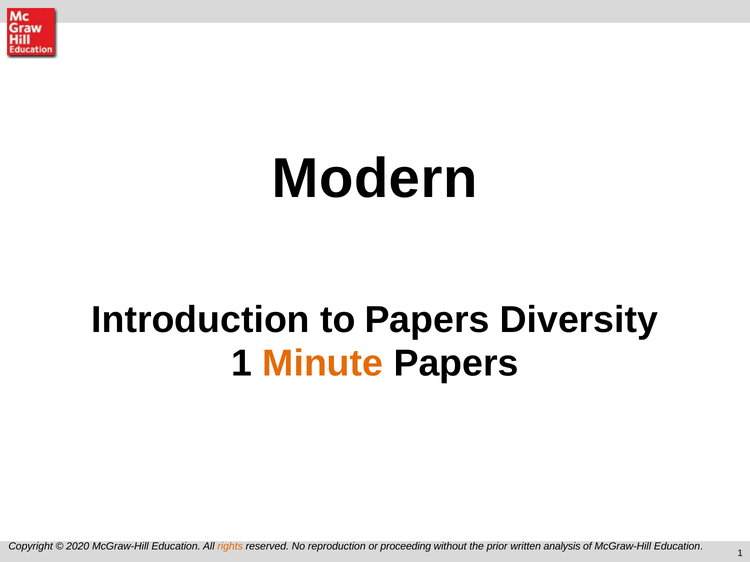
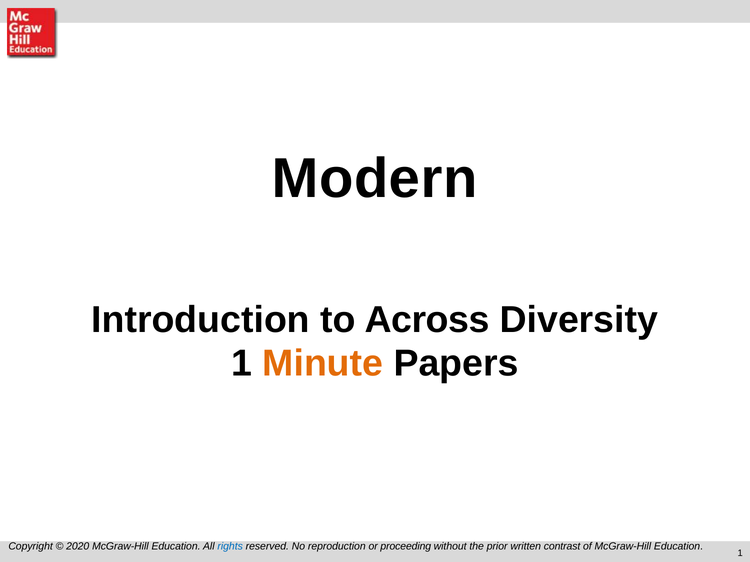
to Papers: Papers -> Across (427, 320)
rights colour: orange -> blue (230, 547)
analysis: analysis -> contrast (562, 547)
